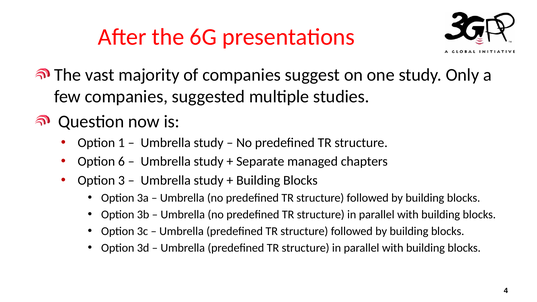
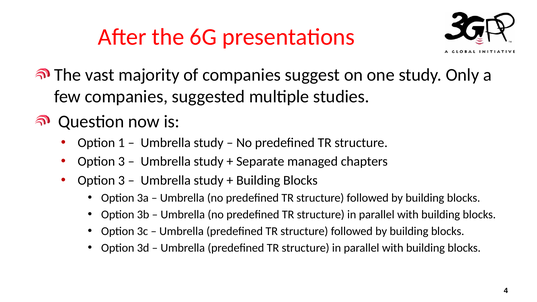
6: 6 -> 3 (121, 162)
